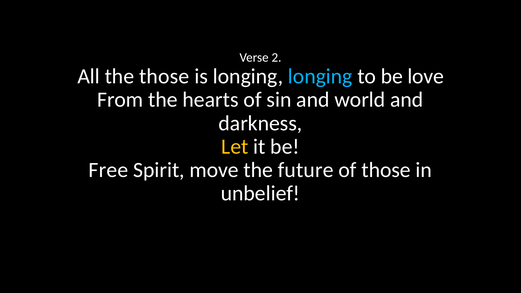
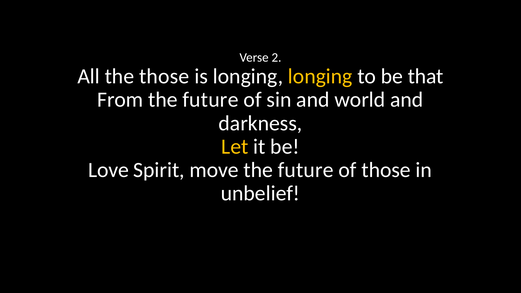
longing colour: light blue -> yellow (320, 76)
love: love -> that (426, 76)
From the hearts: hearts -> future (210, 100)
Free: Free -> Love (109, 170)
